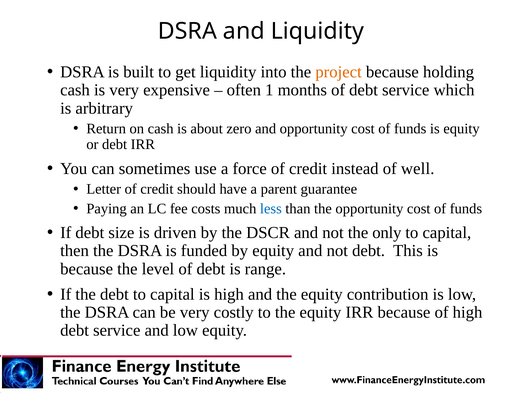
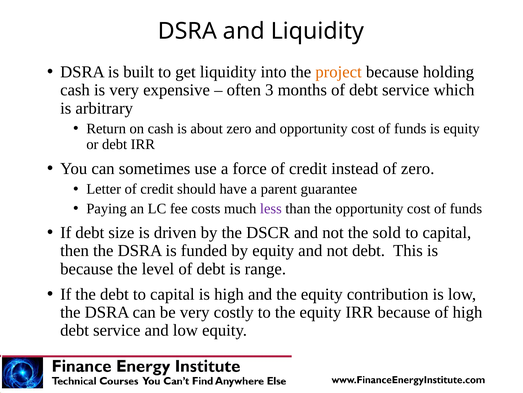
1: 1 -> 3 (269, 90)
of well: well -> zero (418, 168)
less colour: blue -> purple (271, 208)
only: only -> sold (387, 232)
